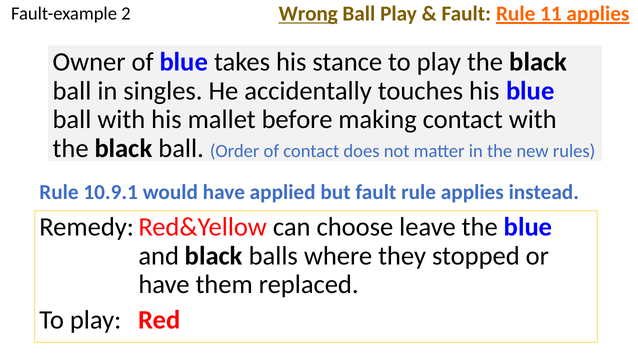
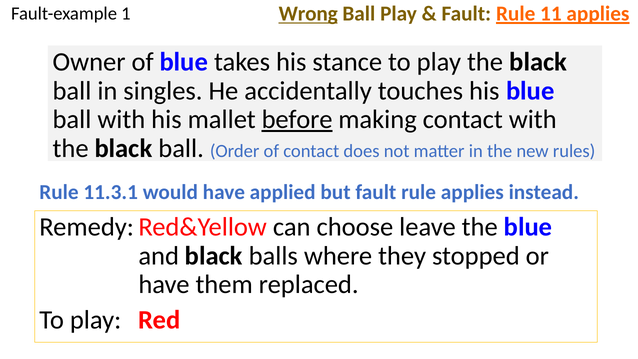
2: 2 -> 1 (126, 14)
before underline: none -> present (297, 120)
10.9.1: 10.9.1 -> 11.3.1 (111, 192)
